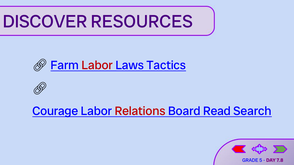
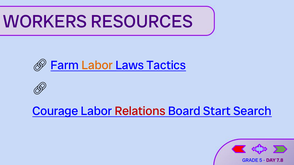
DISCOVER: DISCOVER -> WORKERS (45, 22)
Labor colour: red -> orange (97, 65)
Read: Read -> Start (217, 111)
